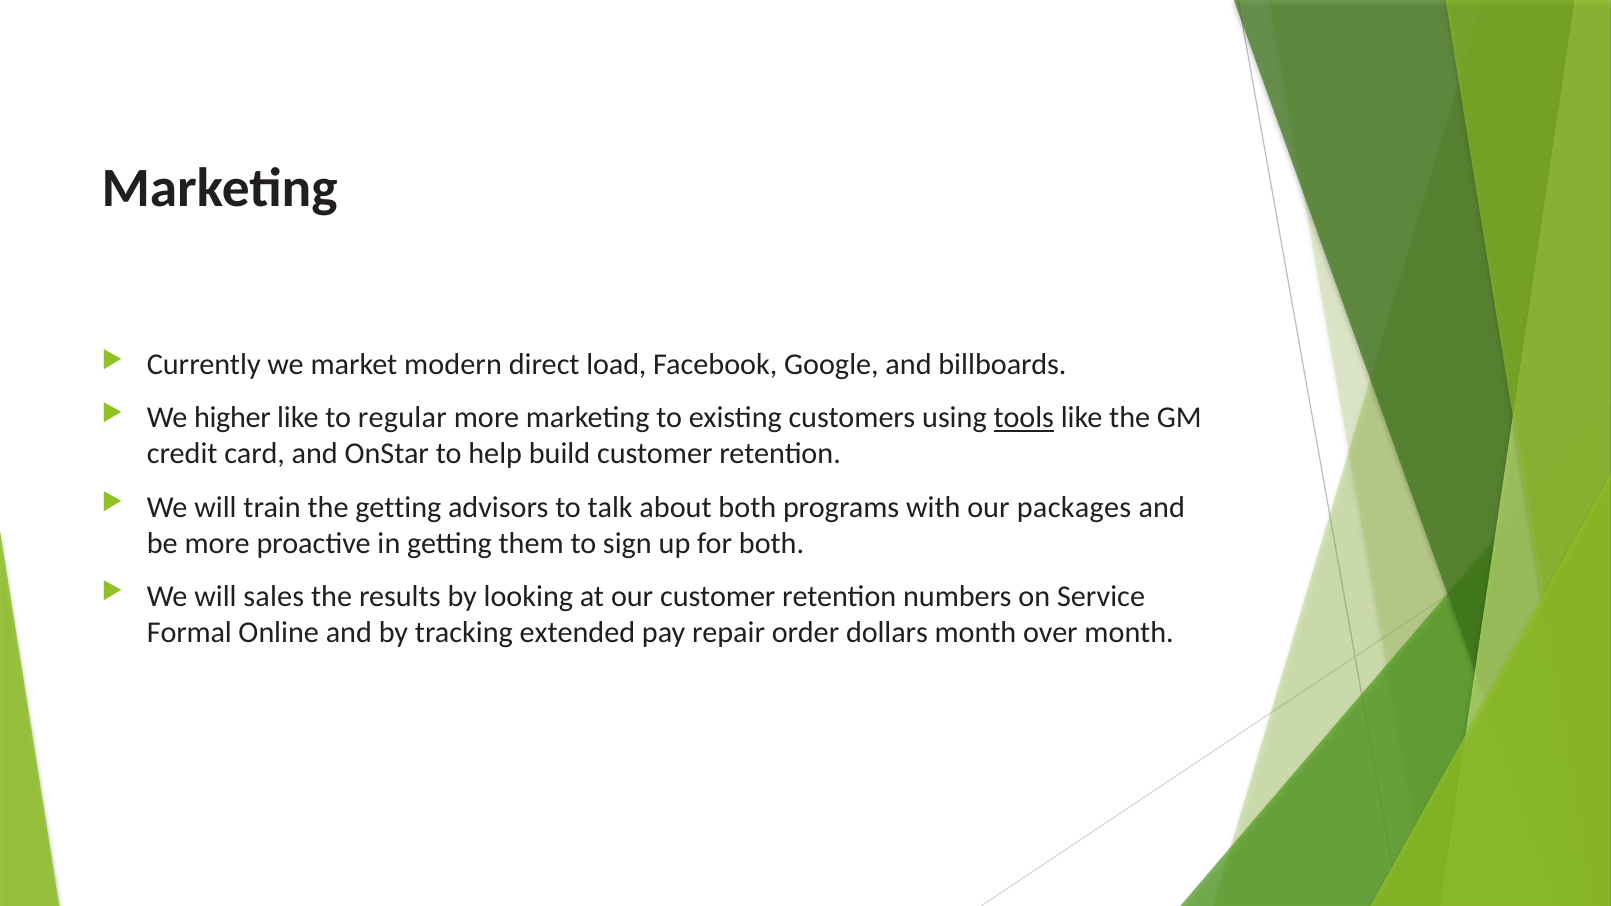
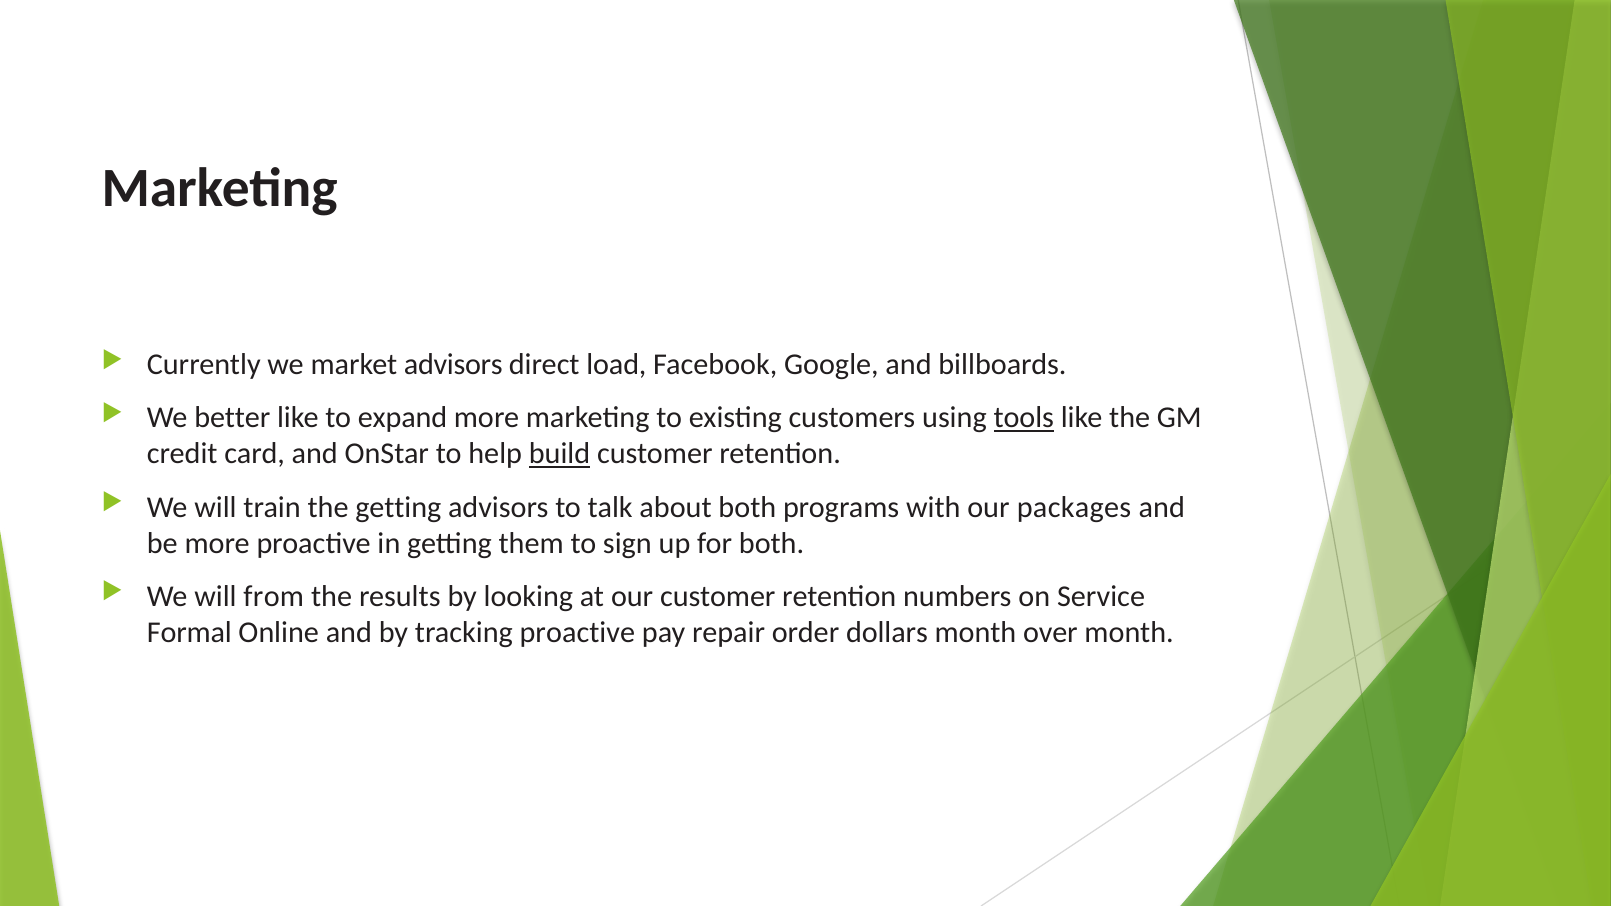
market modern: modern -> advisors (453, 365)
higher: higher -> better (232, 418)
regular: regular -> expand (403, 418)
build underline: none -> present (560, 454)
sales: sales -> from (274, 596)
tracking extended: extended -> proactive (577, 633)
